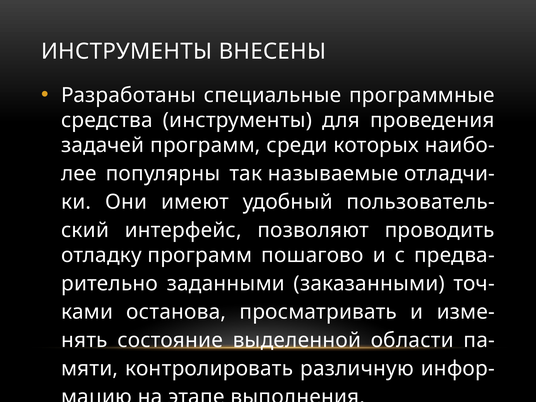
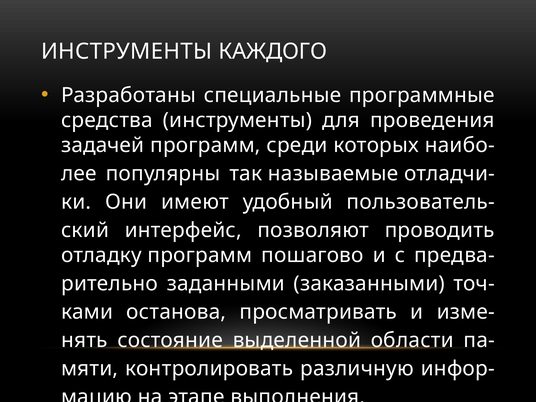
ВНЕСЕНЫ: ВНЕСЕНЫ -> КАЖДОГО (273, 51)
